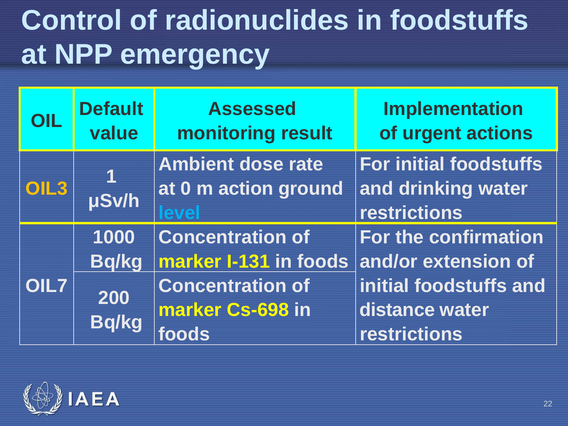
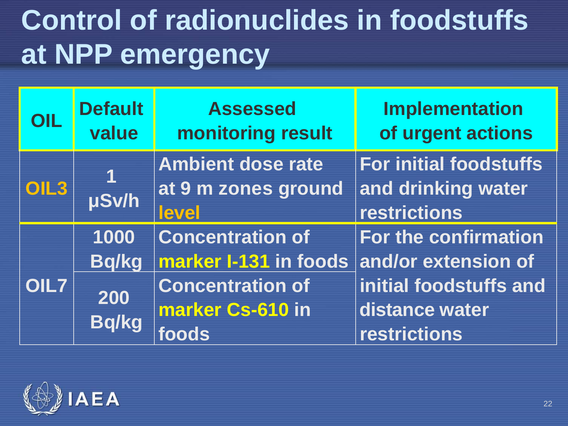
0: 0 -> 9 (186, 189)
action: action -> zones (246, 189)
level colour: light blue -> yellow (180, 213)
Cs-698: Cs-698 -> Cs-610 (258, 310)
